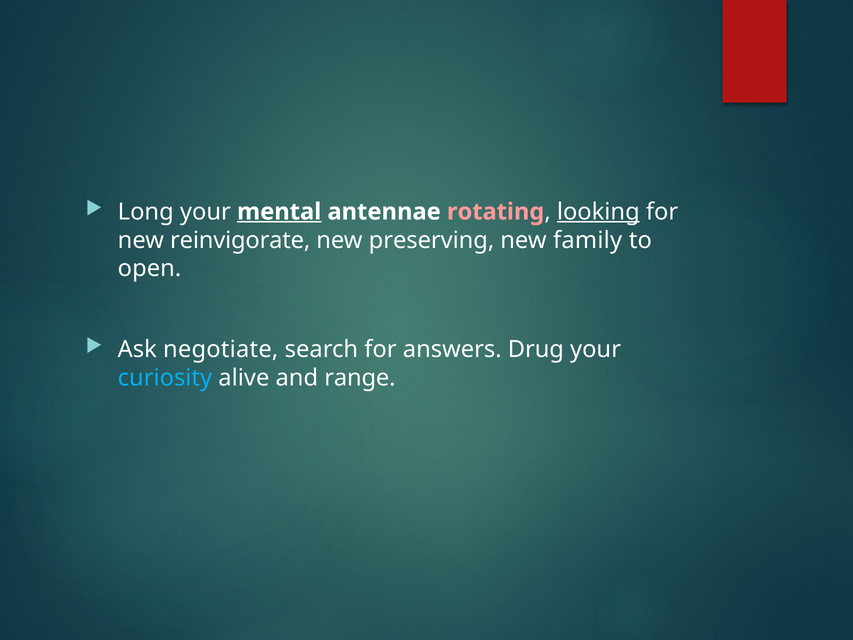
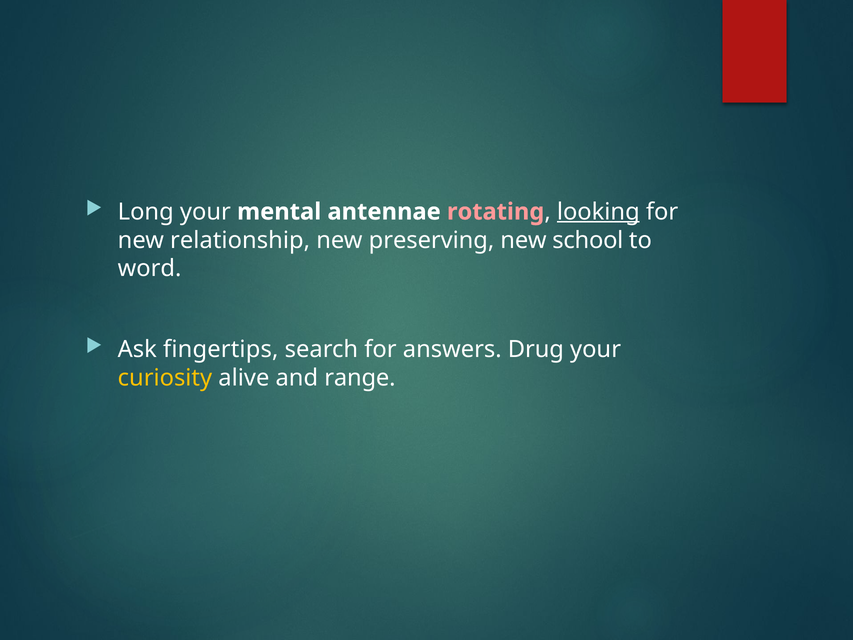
mental underline: present -> none (279, 212)
reinvigorate: reinvigorate -> relationship (240, 240)
family: family -> school (588, 240)
open: open -> word (150, 269)
negotiate: negotiate -> fingertips (221, 349)
curiosity colour: light blue -> yellow (165, 378)
